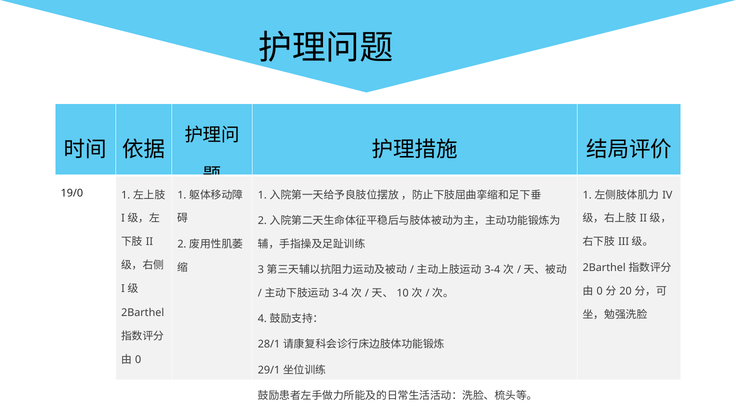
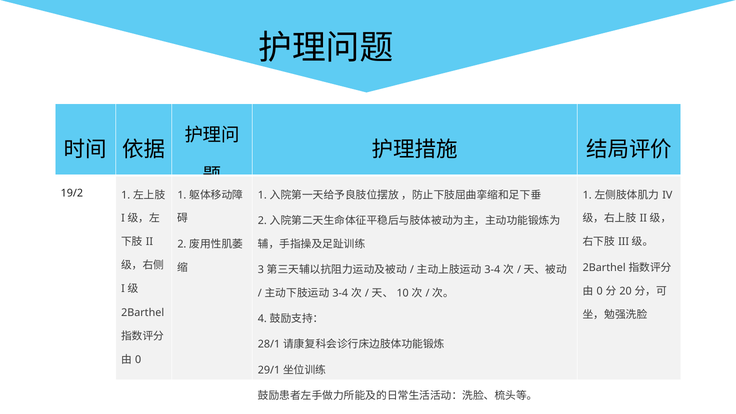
19/0: 19/0 -> 19/2 (72, 193)
